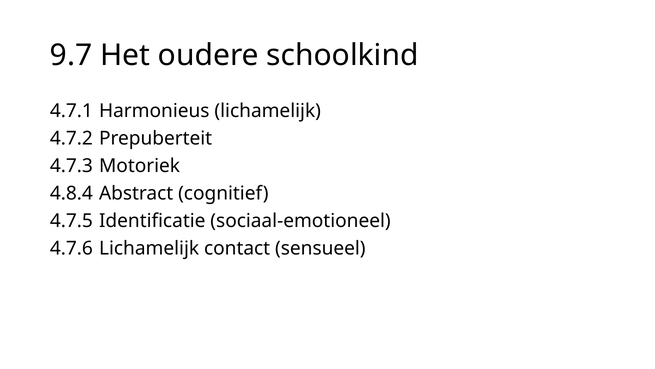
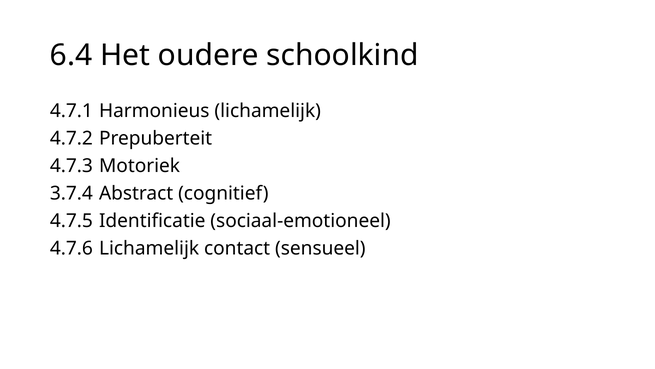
9.7: 9.7 -> 6.4 (71, 55)
4.8.4: 4.8.4 -> 3.7.4 (71, 193)
